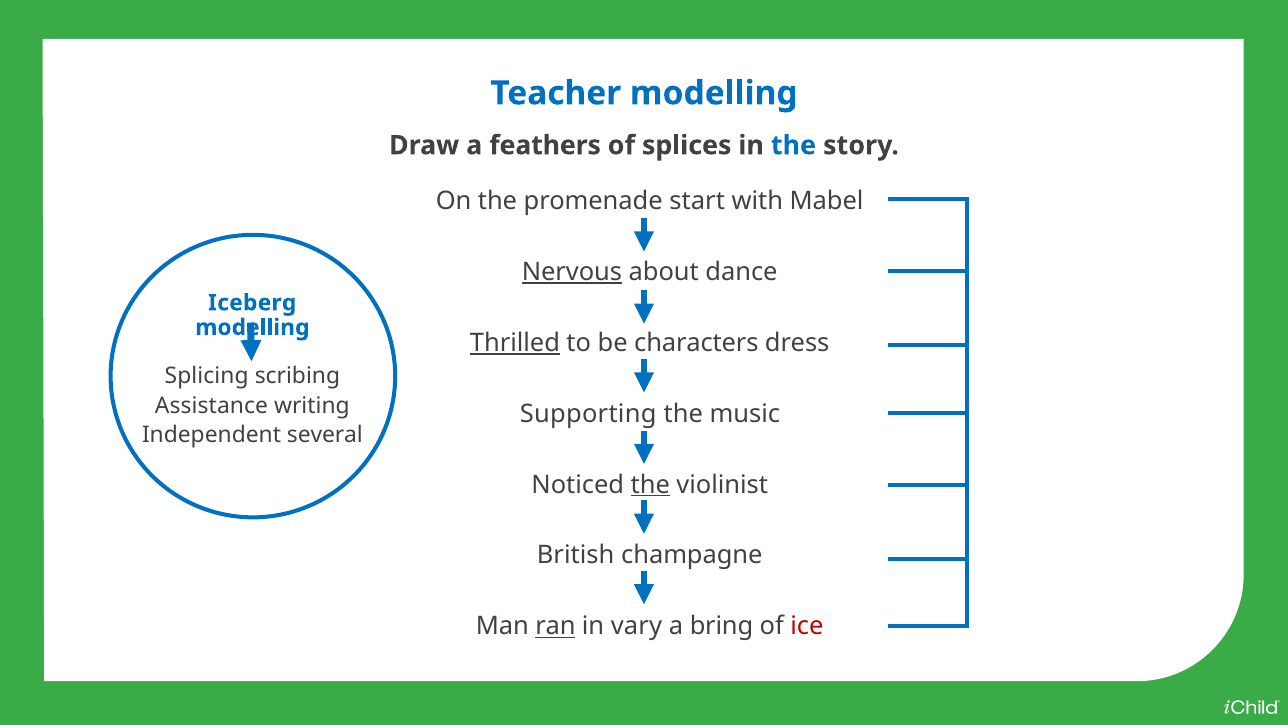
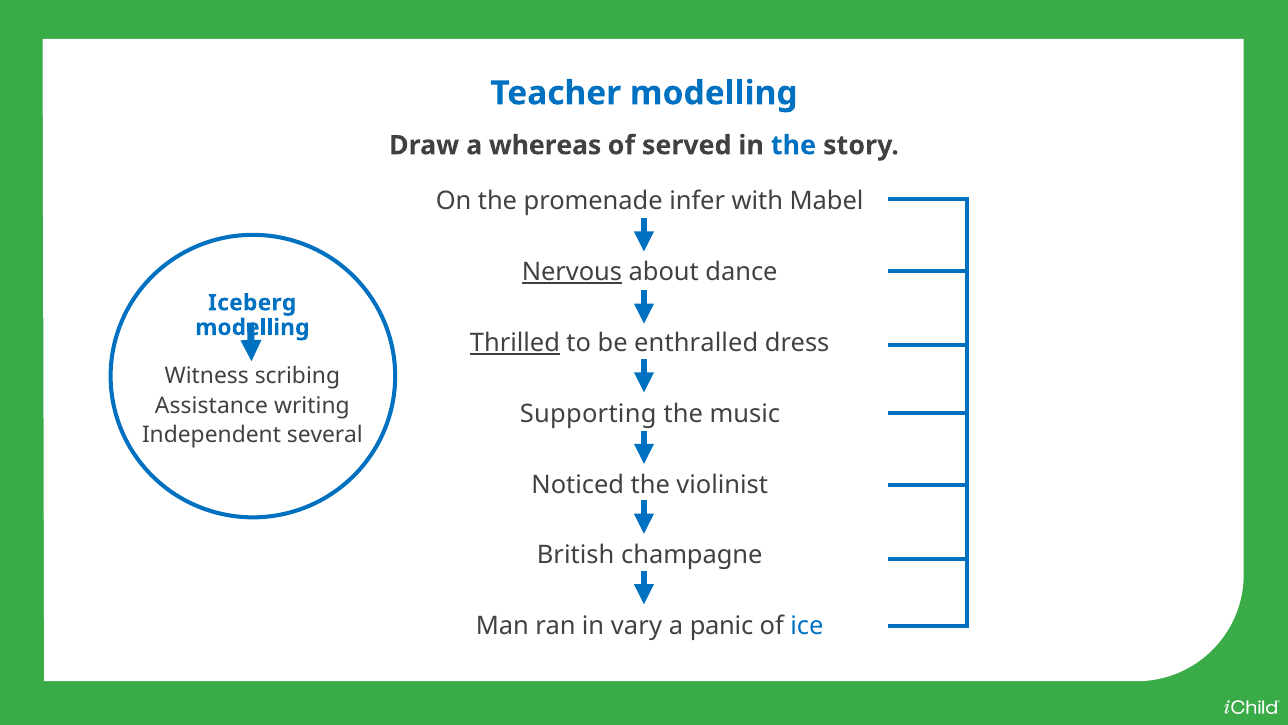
feathers: feathers -> whereas (545, 145)
splices: splices -> served (687, 145)
start: start -> infer (697, 201)
characters: characters -> enthralled (696, 343)
Splicing: Splicing -> Witness (207, 376)
the underline: present -> none (650, 484)
ran underline: present -> none (555, 626)
bring: bring -> panic (722, 626)
ice colour: red -> blue (807, 626)
